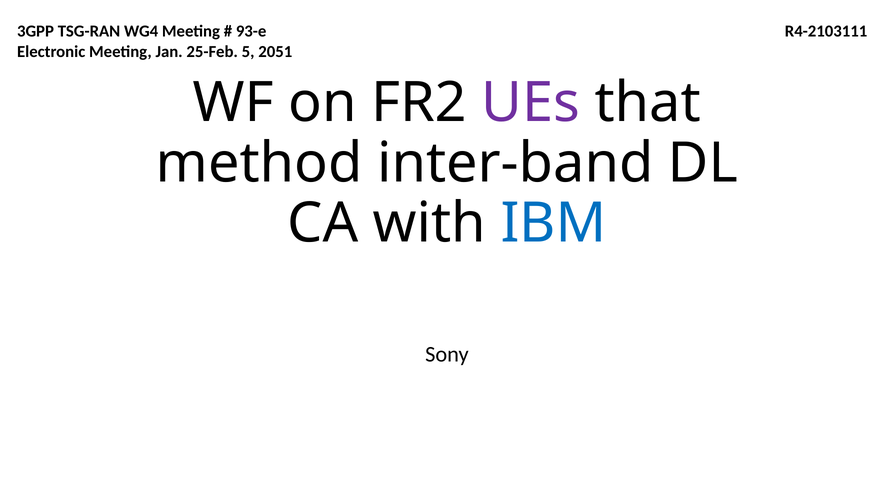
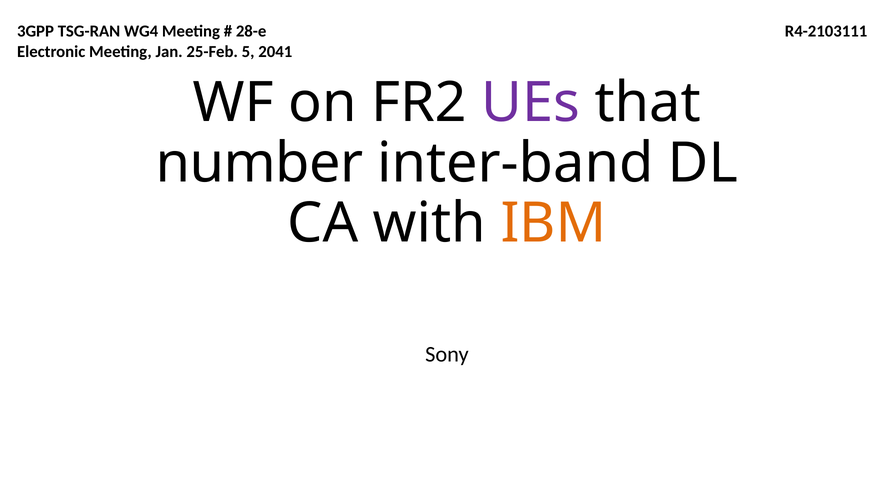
93-e: 93-e -> 28-e (251, 31)
2051: 2051 -> 2041 (275, 52)
method: method -> number (260, 163)
IBM colour: blue -> orange (554, 223)
